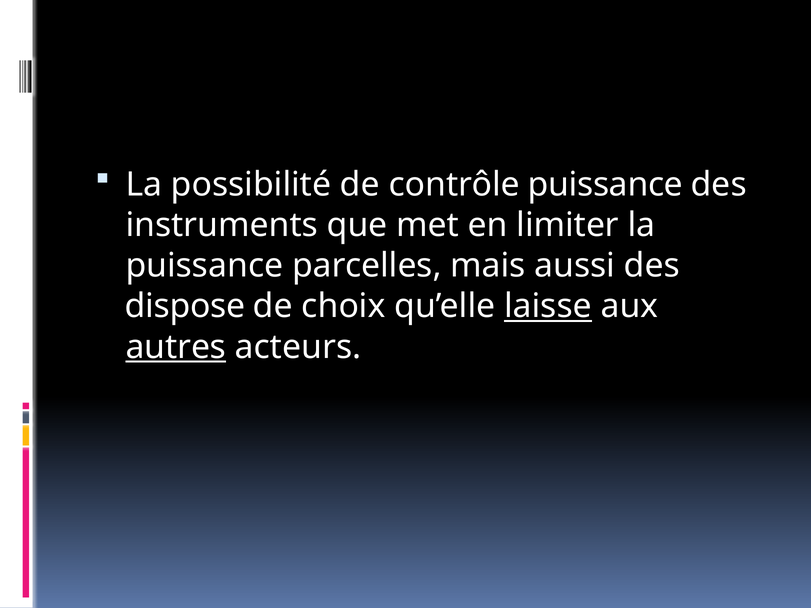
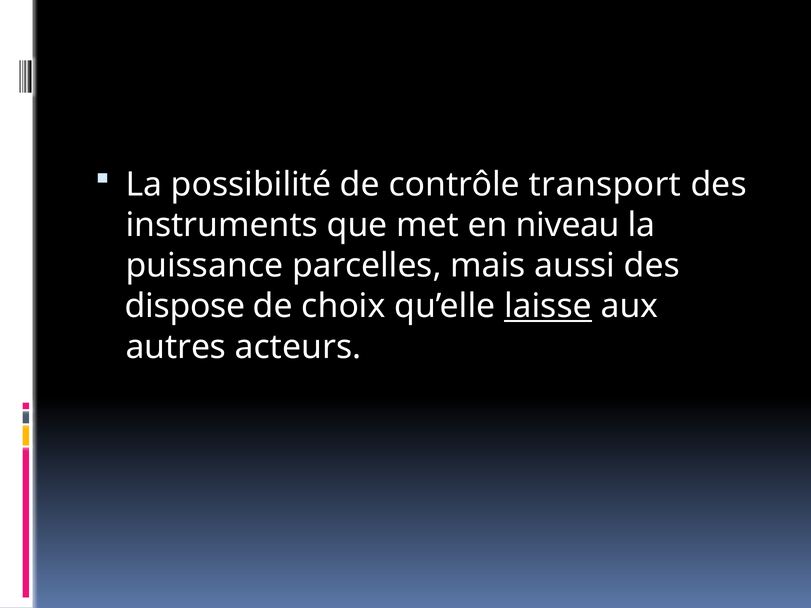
contrôle puissance: puissance -> transport (605, 185)
limiter: limiter -> niveau (568, 225)
autres underline: present -> none (176, 347)
